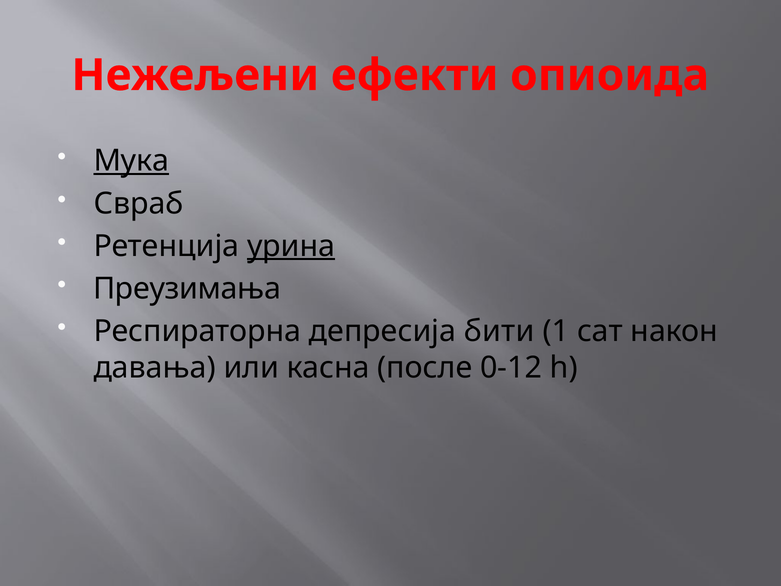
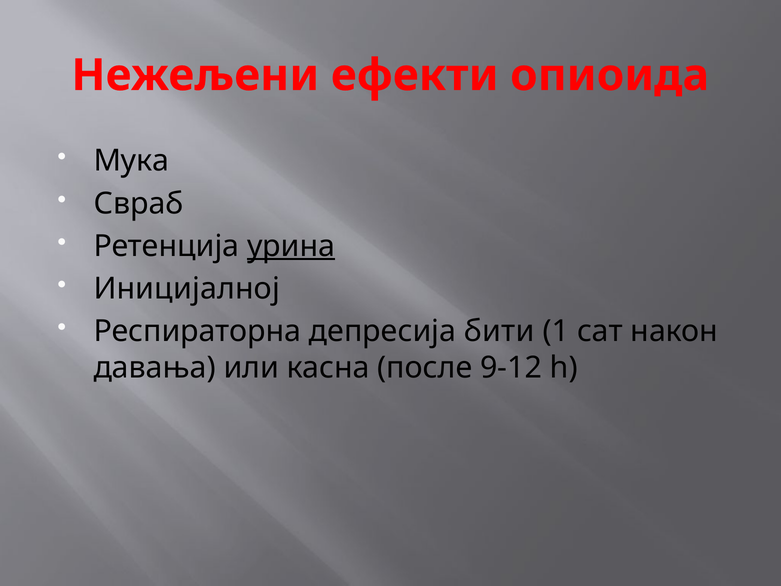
Мука underline: present -> none (131, 161)
Преузимања: Преузимања -> Иницијалној (187, 289)
0-12: 0-12 -> 9-12 (511, 368)
